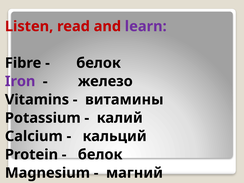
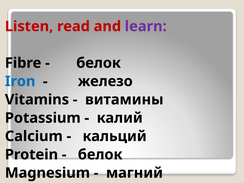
Iron colour: purple -> blue (20, 81)
